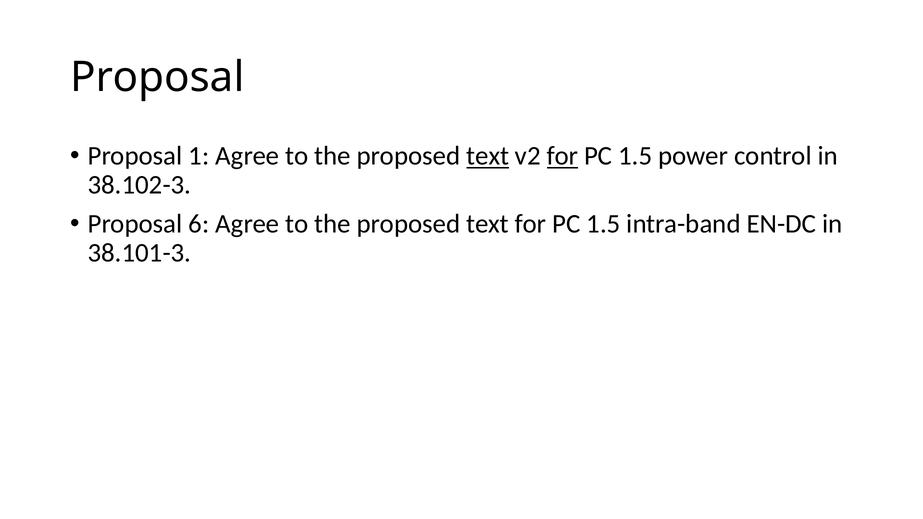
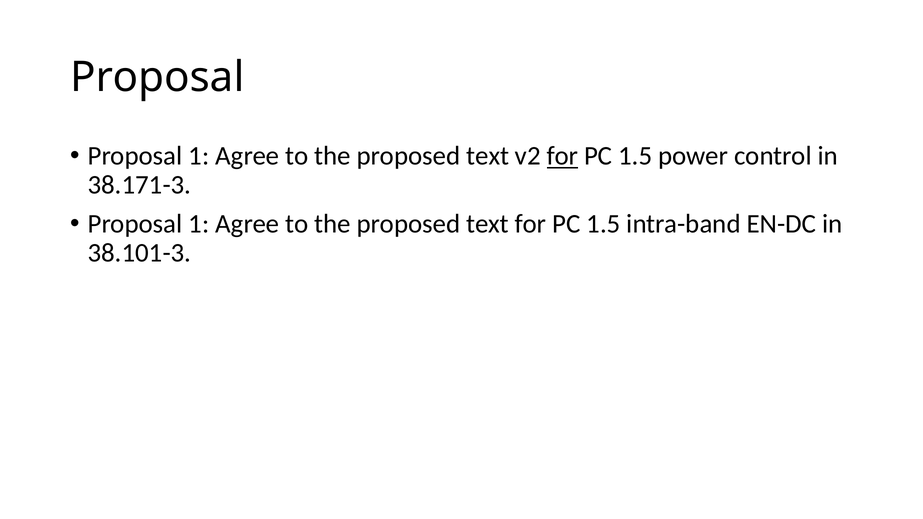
text underline: present -> none (488, 156)
38.102-3: 38.102-3 -> 38.171-3 (139, 185)
6: 6 -> 1 (199, 224)
